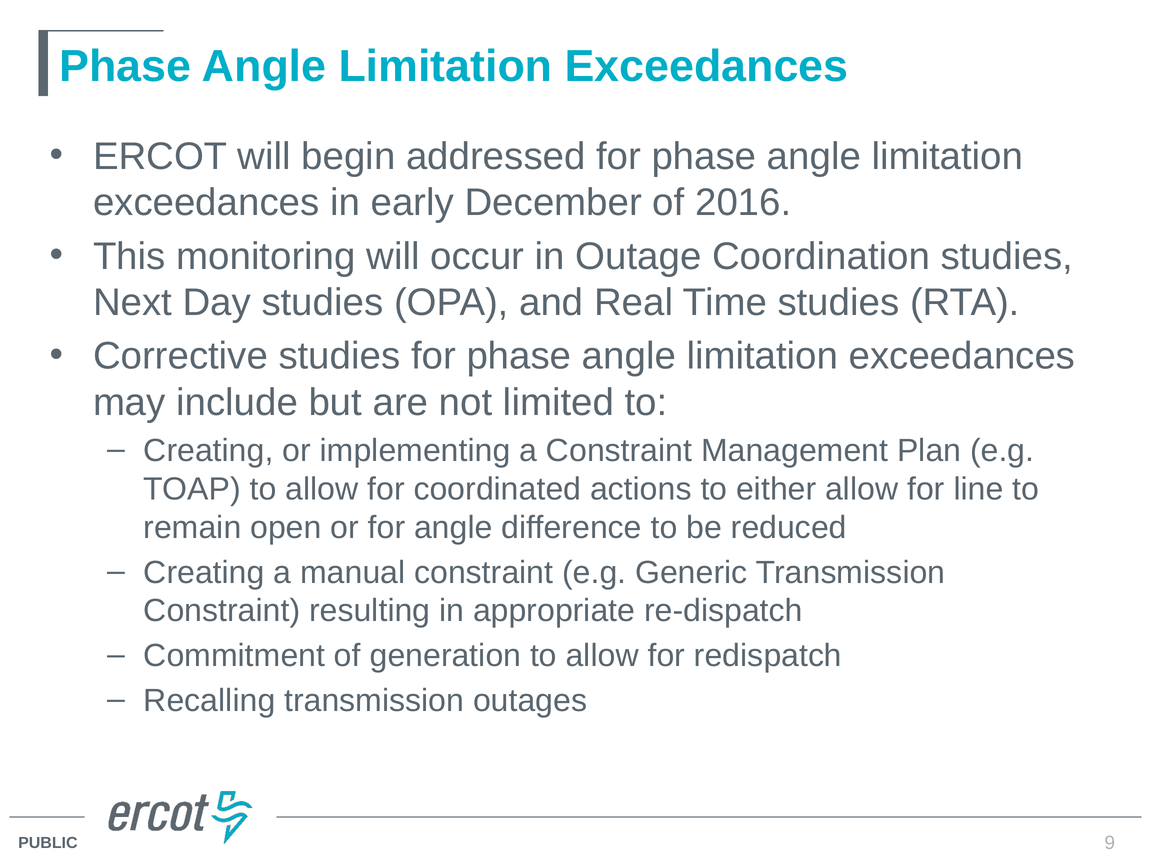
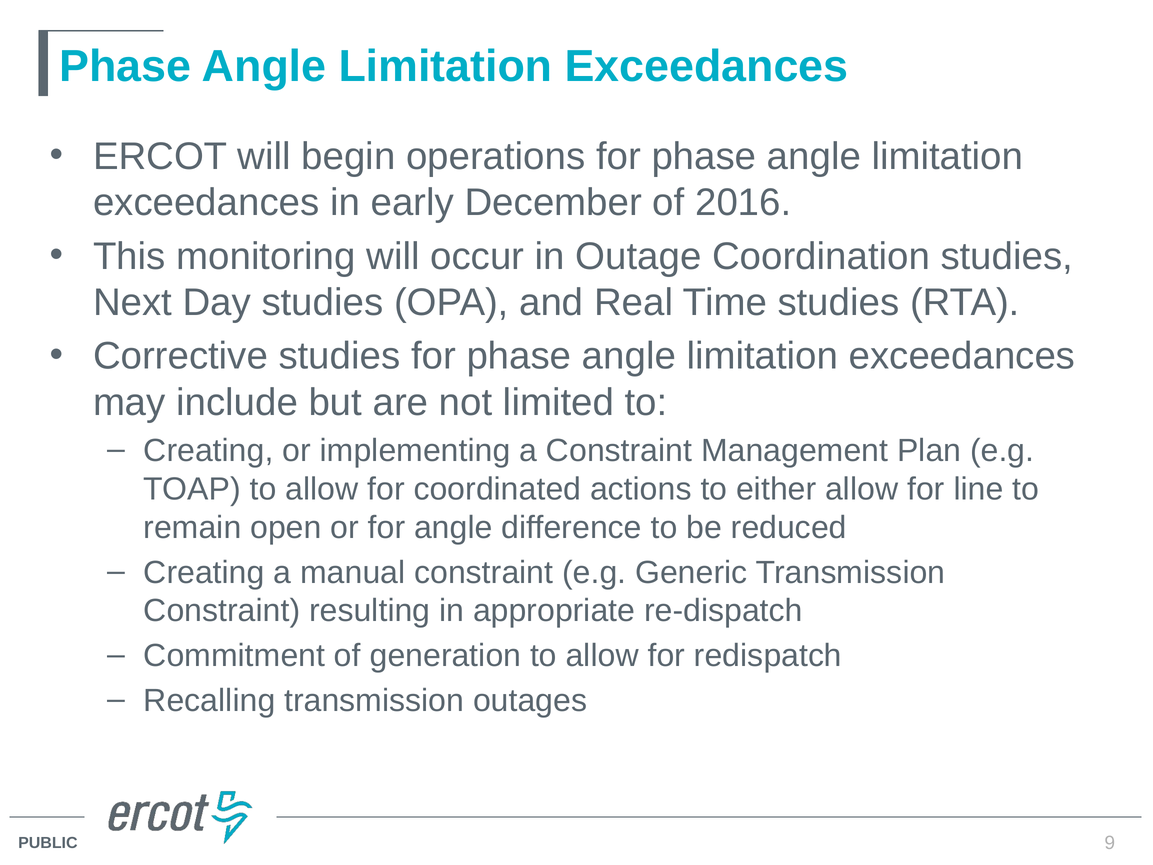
addressed: addressed -> operations (496, 156)
